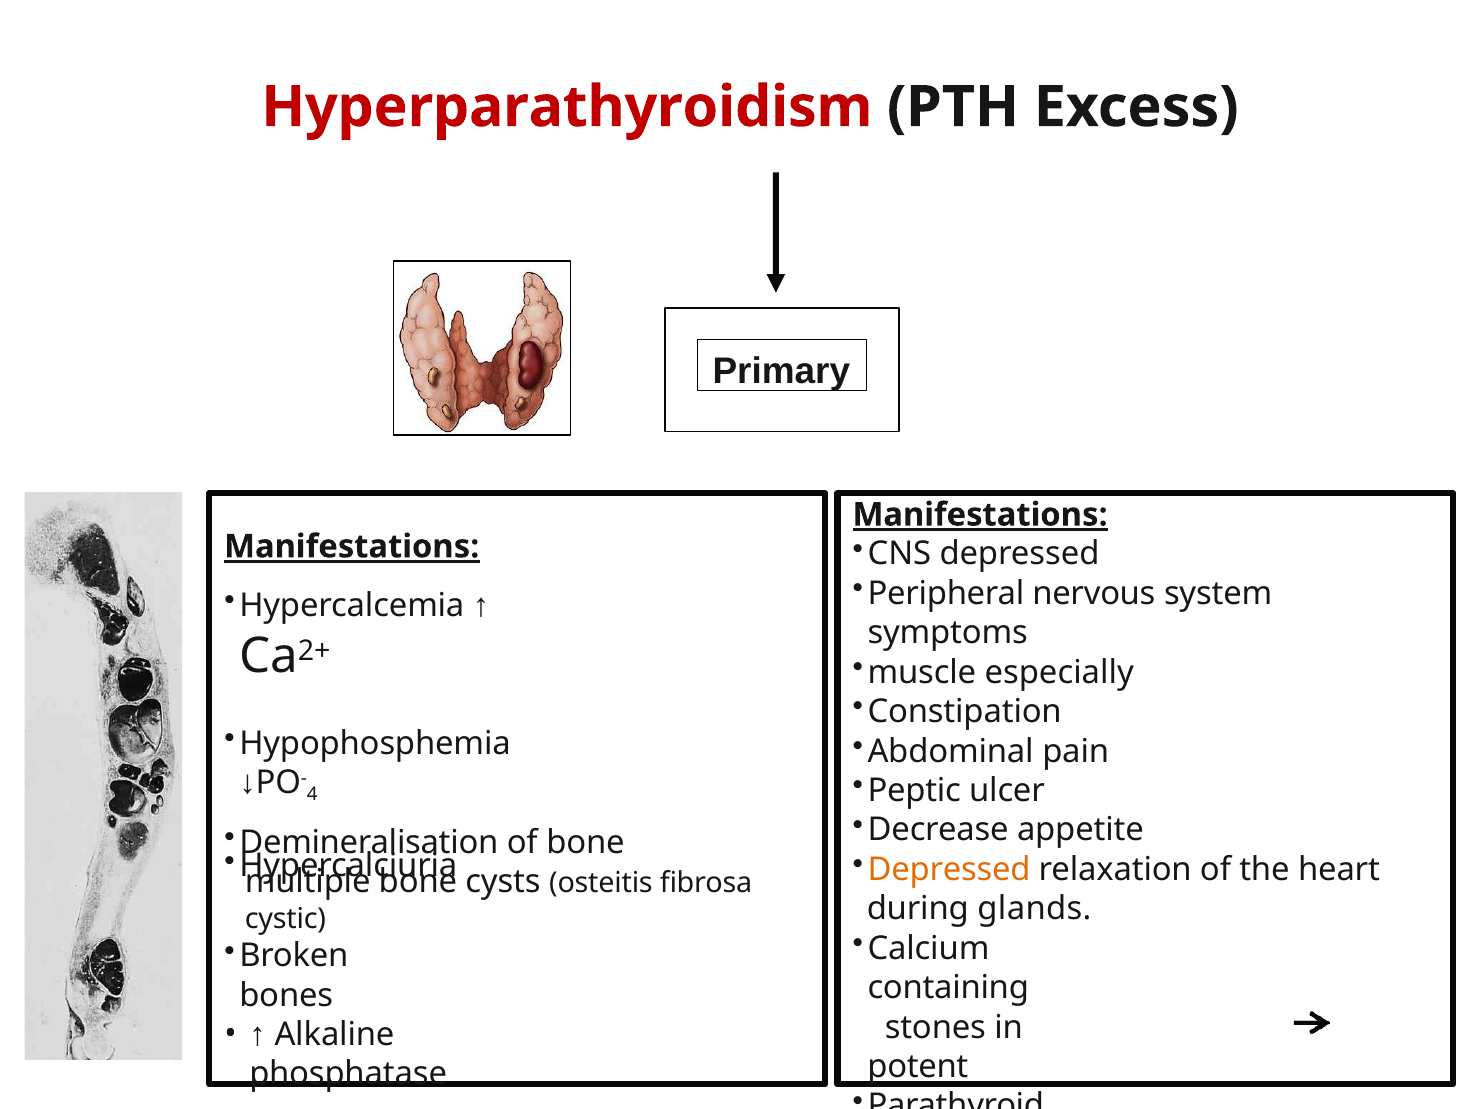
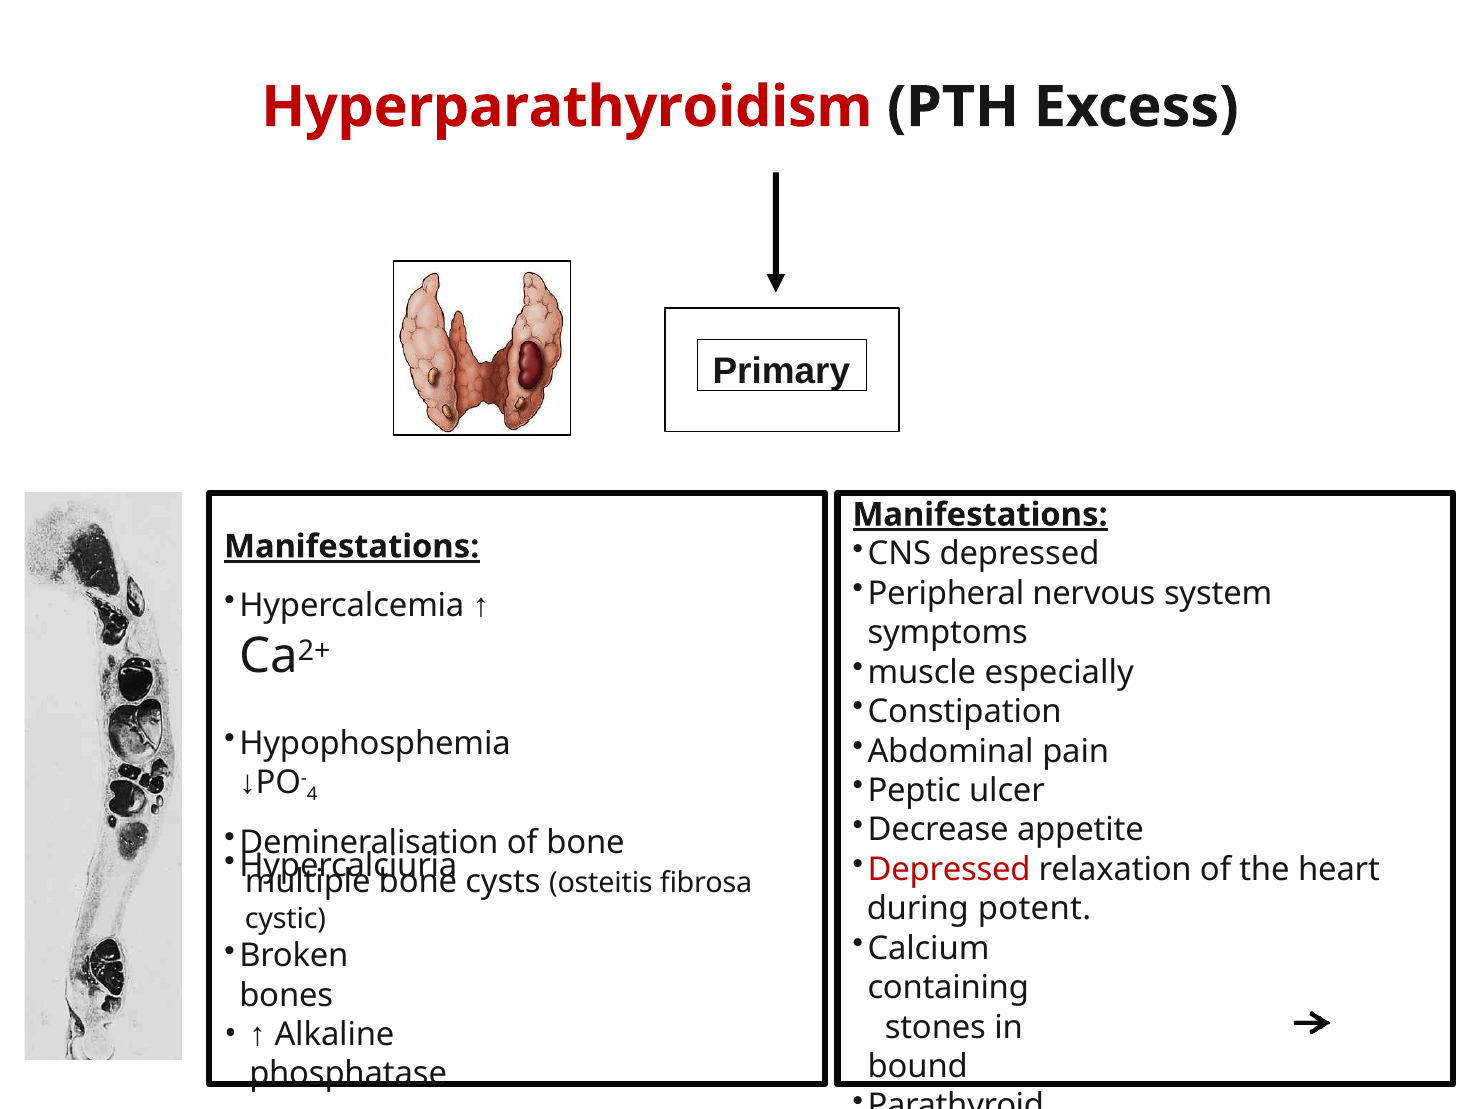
Depressed colour: orange -> red (949, 869)
glands: glands -> potent (1034, 909)
potent: potent -> bound (918, 1066)
